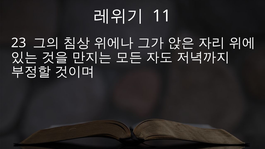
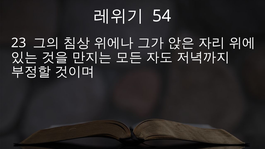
11: 11 -> 54 (162, 16)
